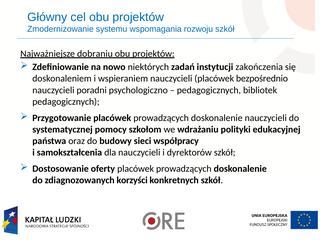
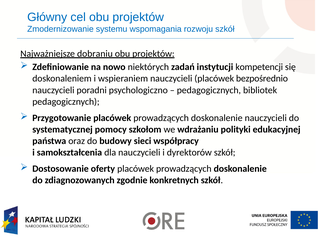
zakończenia: zakończenia -> kompetencji (259, 67)
korzyści: korzyści -> zgodnie (132, 180)
